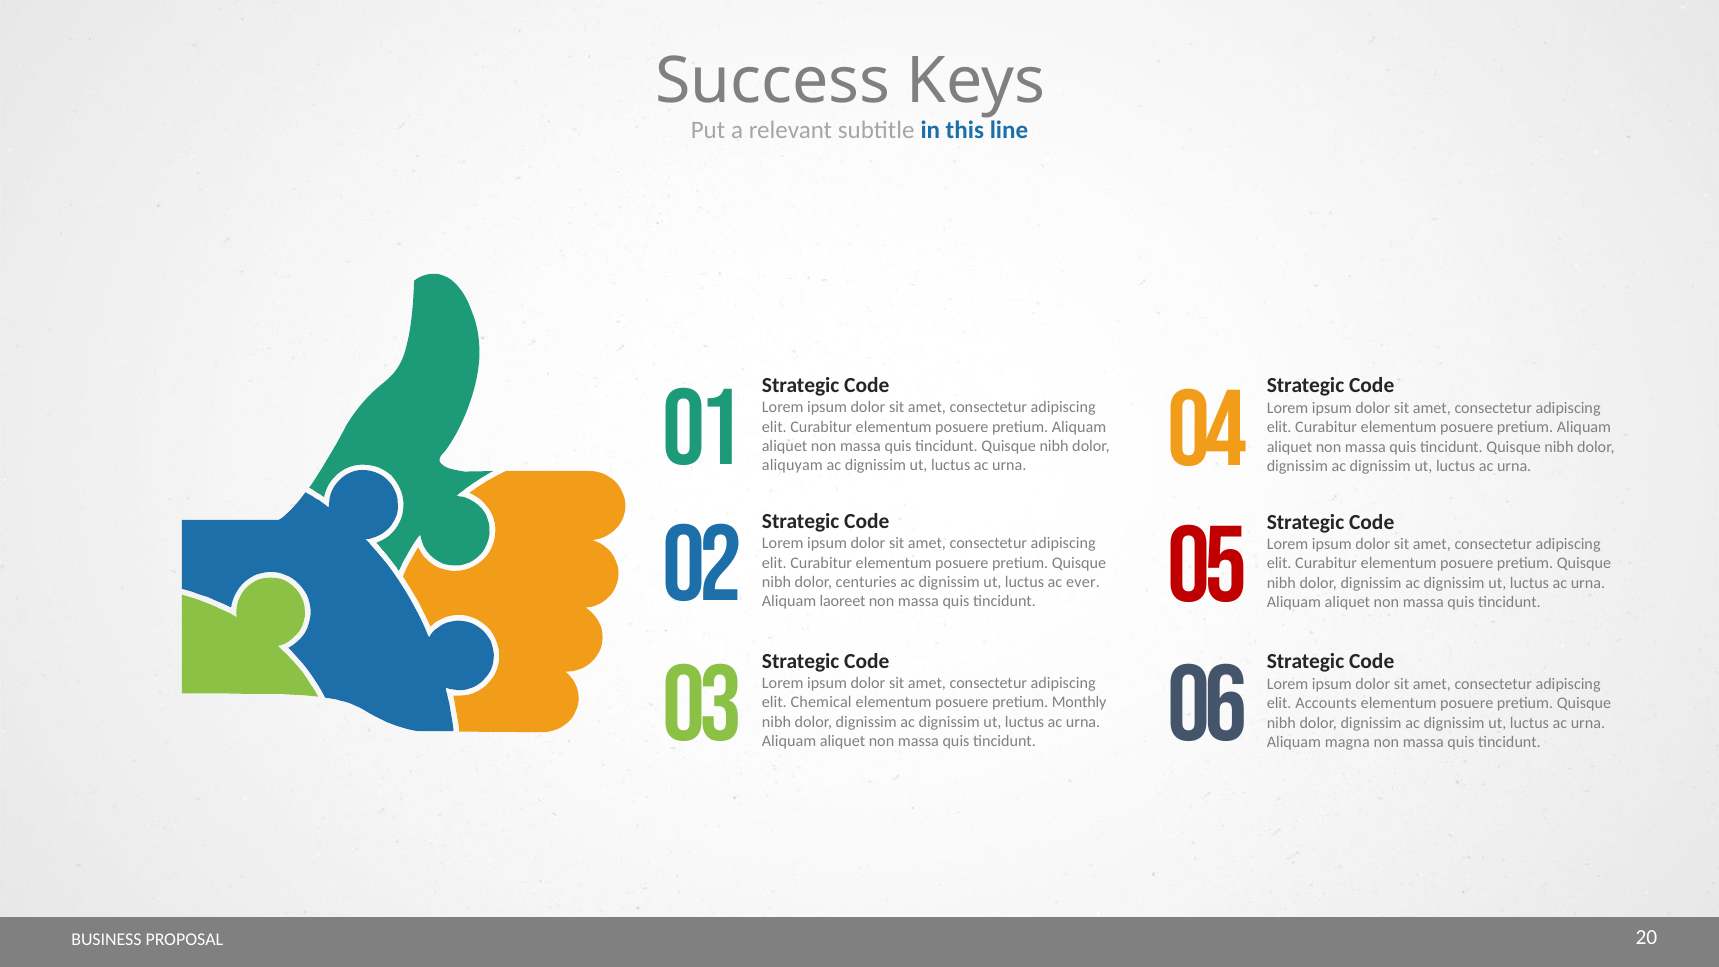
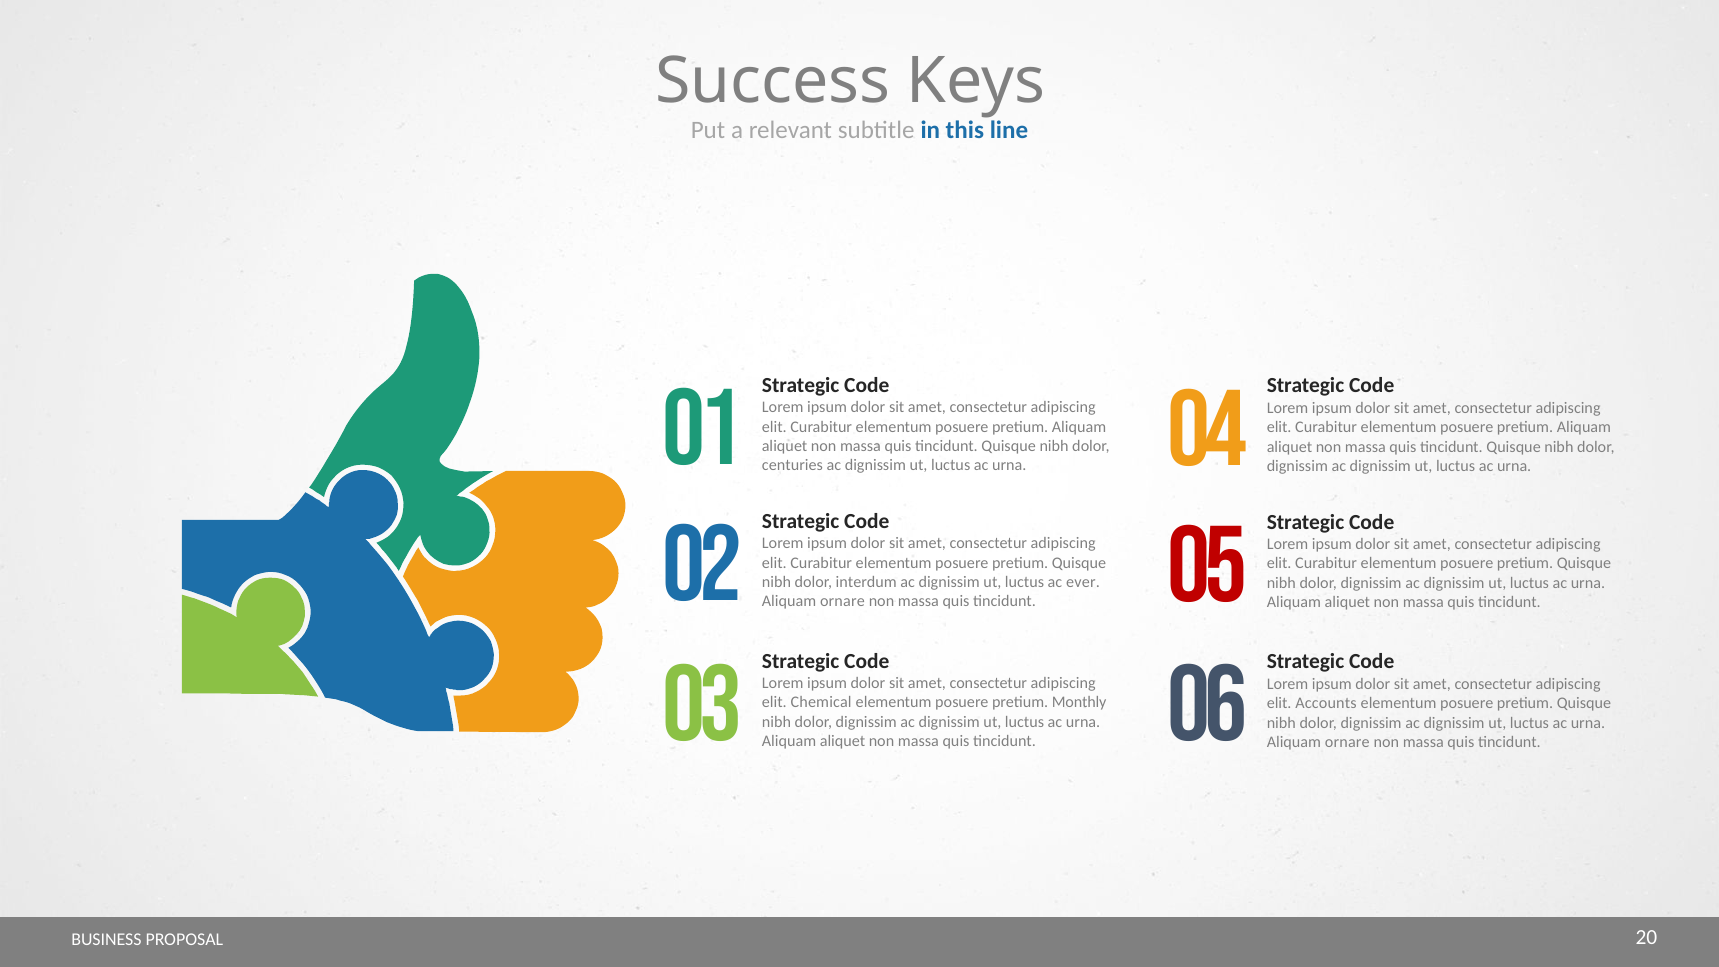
aliquyam: aliquyam -> centuries (792, 465)
centuries: centuries -> interdum (866, 582)
laoreet: laoreet -> ornare (842, 602)
magna: magna -> ornare (1347, 742)
